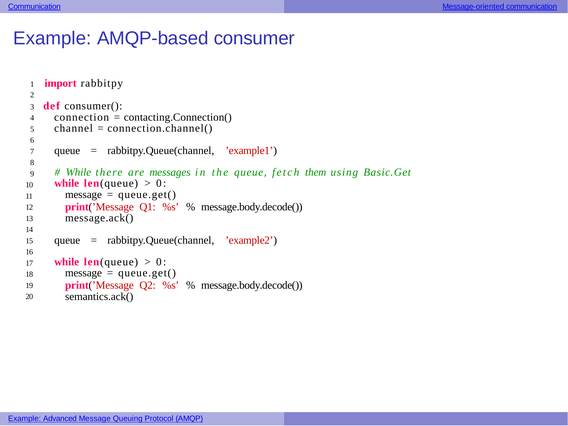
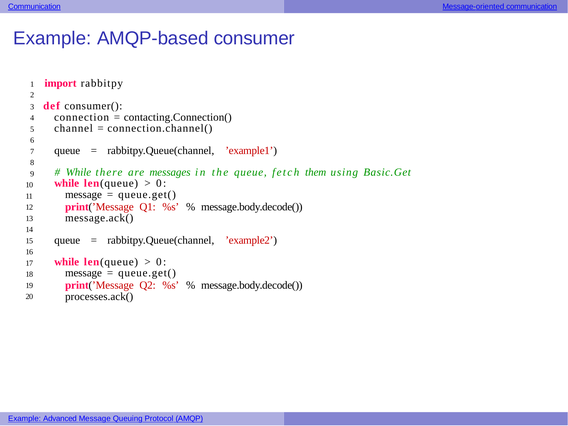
semantics.ack(: semantics.ack( -> processes.ack( (99, 297)
